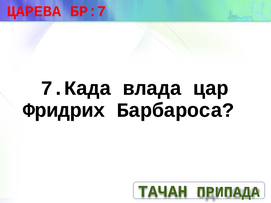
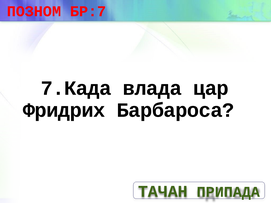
ЦАРЕВА: ЦАРЕВА -> ПОЗНОМ (34, 11)
